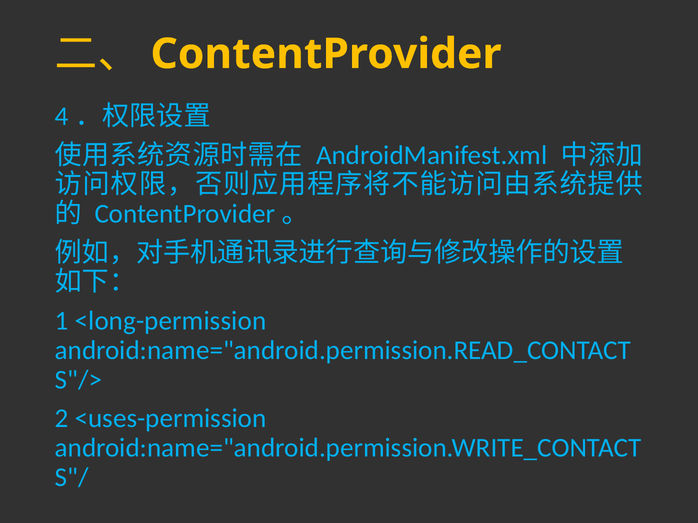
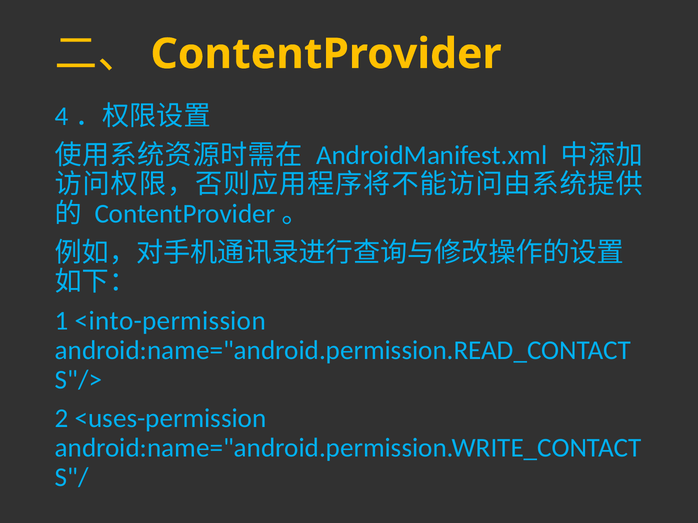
<long-permission: <long-permission -> <into-permission (170, 321)
